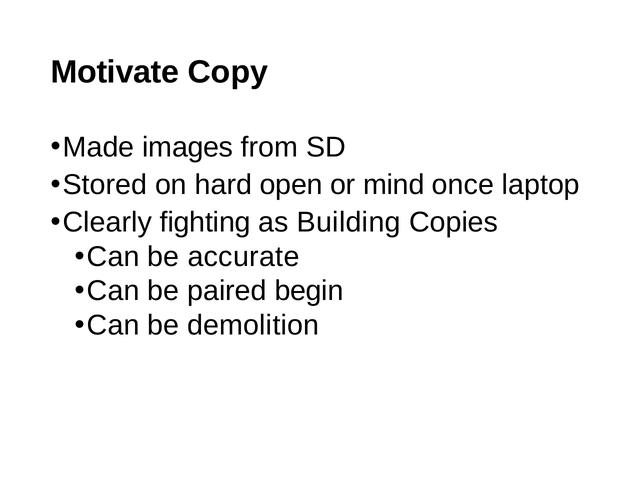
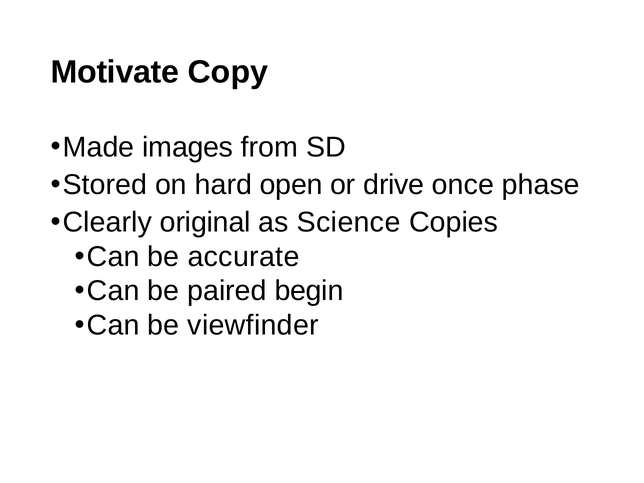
mind: mind -> drive (394, 185)
laptop: laptop -> phase (541, 185)
fighting: fighting -> original (205, 222)
Building: Building -> Science (349, 222)
demolition: demolition -> viewfinder (253, 325)
